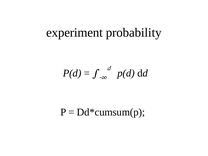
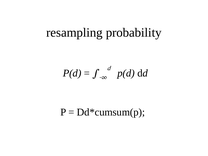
experiment: experiment -> resampling (74, 33)
